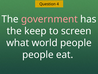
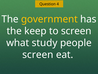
government colour: pink -> yellow (49, 19)
world: world -> study (45, 43)
people: people -> screen (38, 54)
